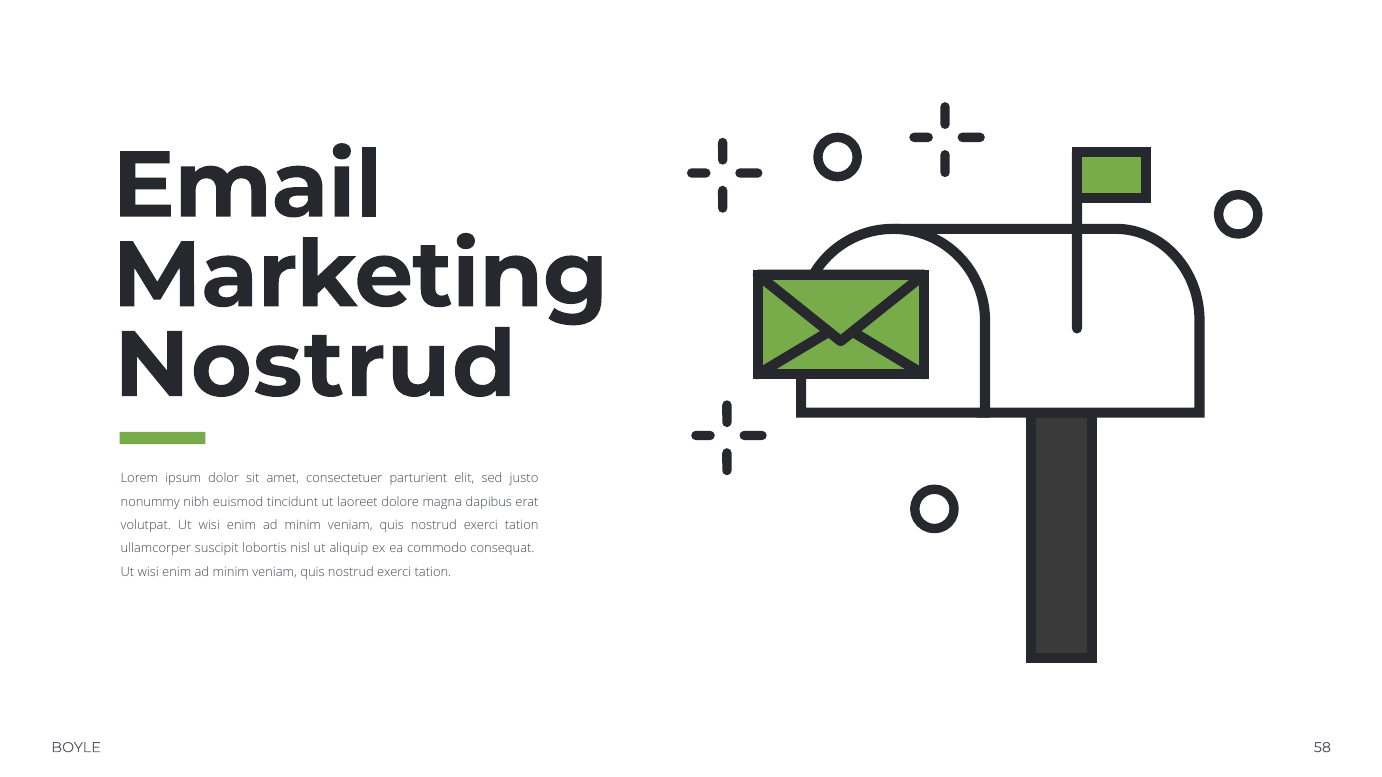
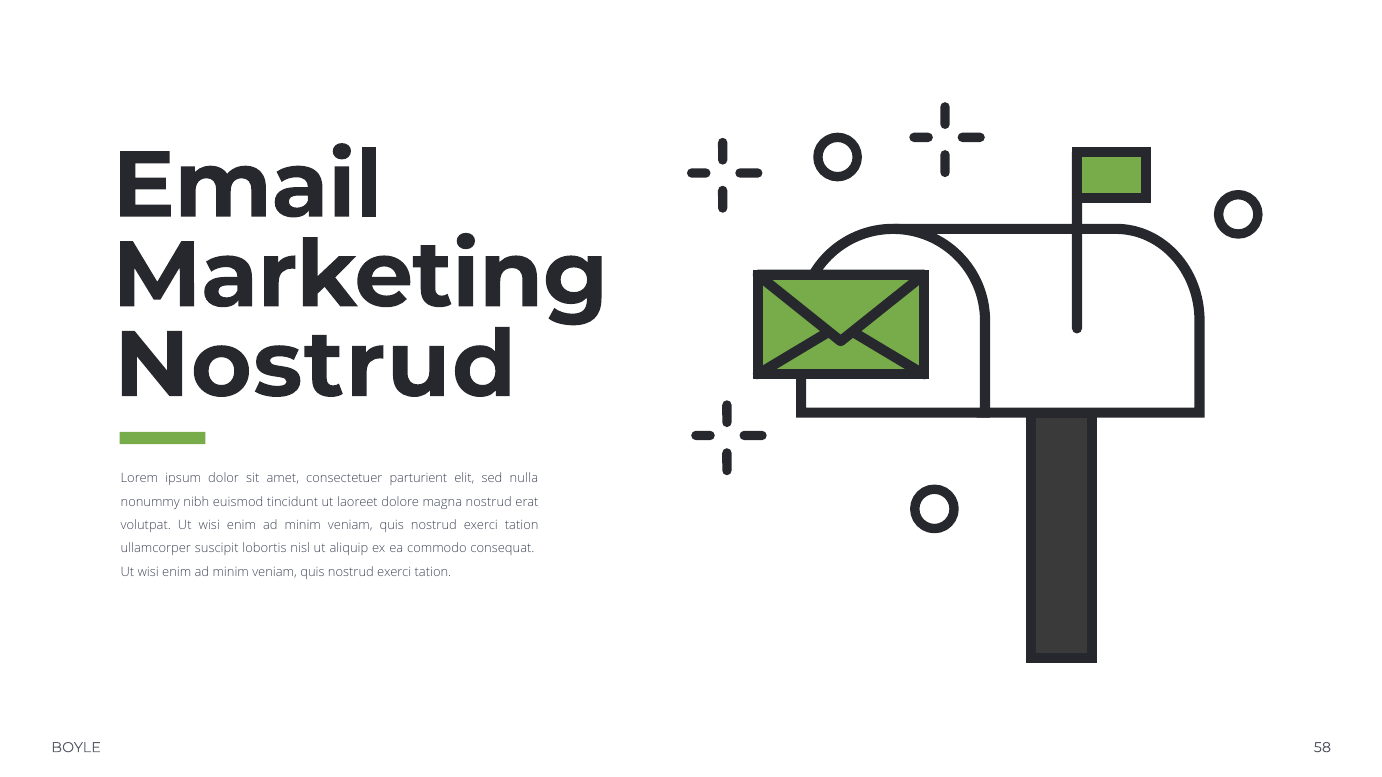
justo: justo -> nulla (524, 479)
magna dapibus: dapibus -> nostrud (489, 502)
